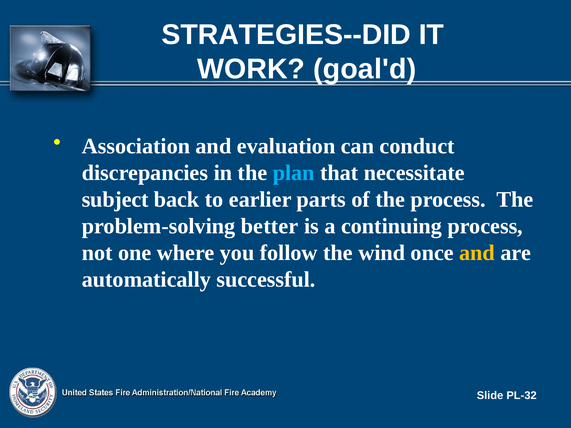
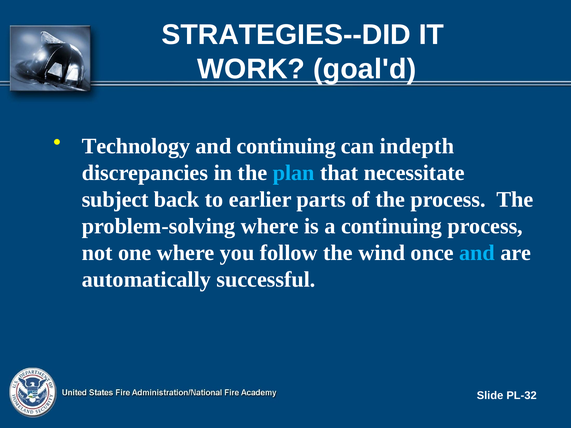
Association: Association -> Technology (136, 146)
and evaluation: evaluation -> continuing (286, 146)
conduct: conduct -> indepth (417, 146)
problem-solving better: better -> where (270, 226)
and colour: yellow -> light blue (477, 253)
